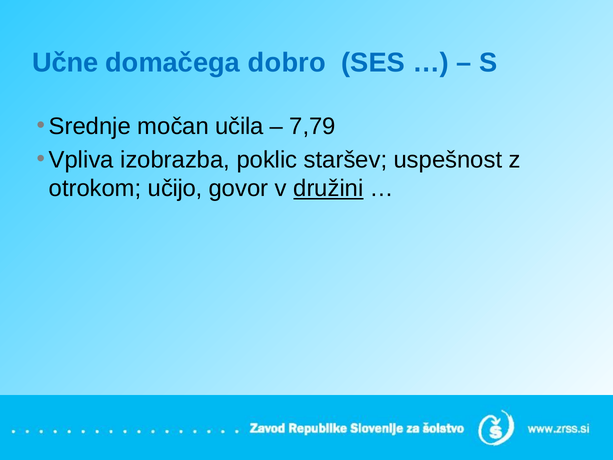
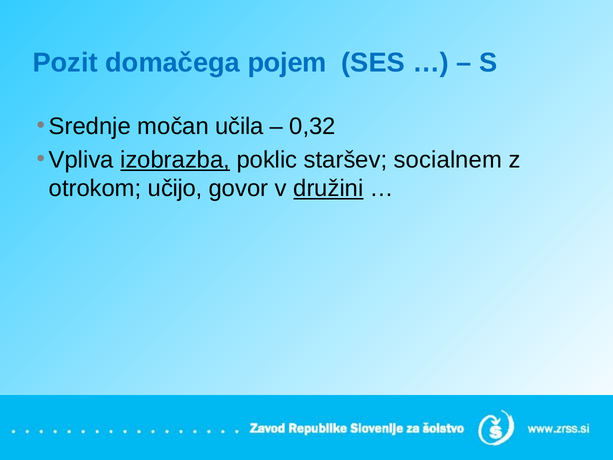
Učne: Učne -> Pozit (65, 62)
dobro: dobro -> pojem (287, 62)
7,79: 7,79 -> 0,32 (313, 126)
izobrazba underline: none -> present (175, 160)
uspešnost: uspešnost -> socialnem (448, 160)
